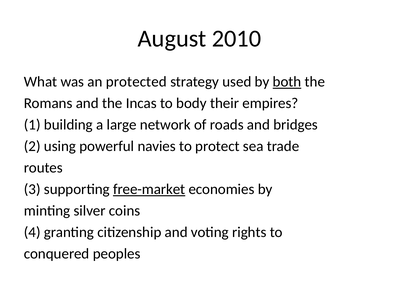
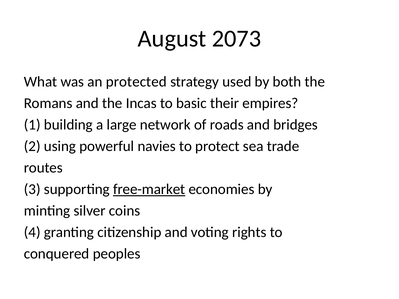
2010: 2010 -> 2073 (236, 39)
both underline: present -> none (287, 82)
body: body -> basic (191, 103)
